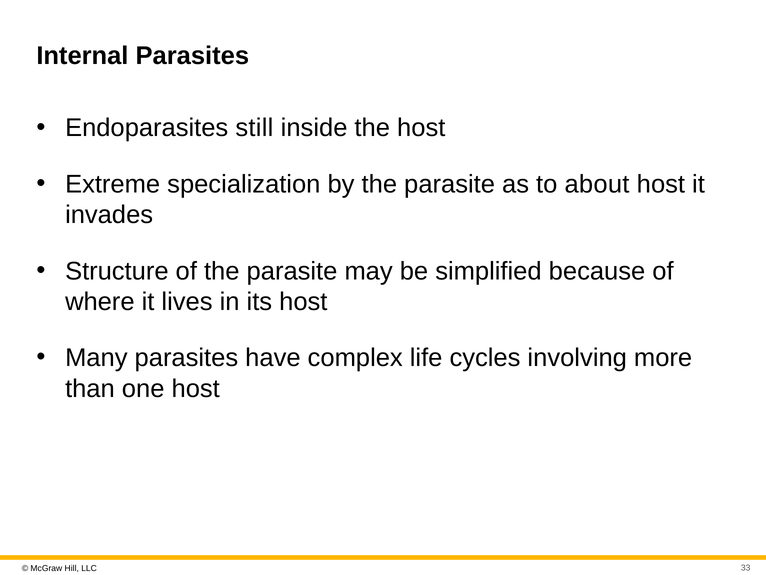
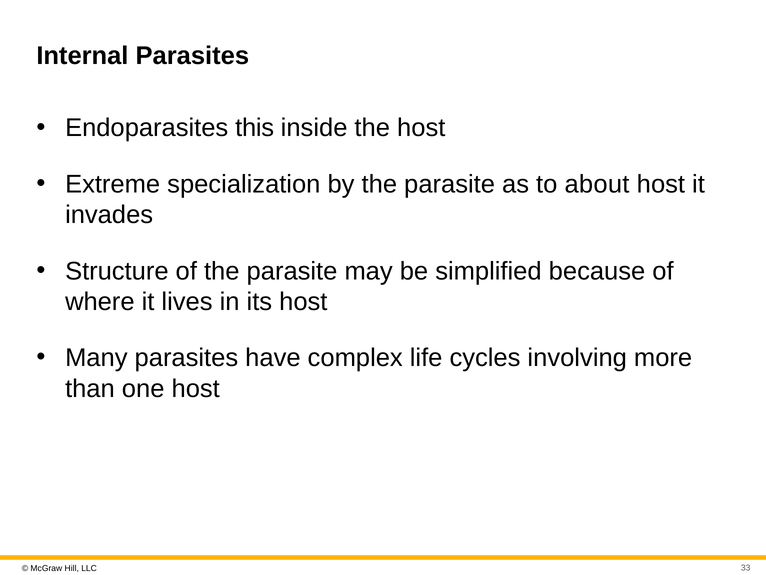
still: still -> this (255, 128)
